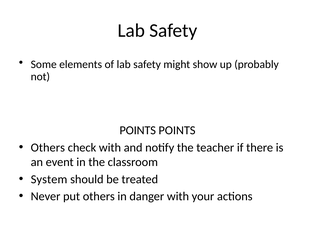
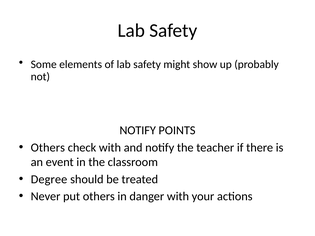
POINTS: POINTS -> NOTIFY (138, 131)
System: System -> Degree (49, 179)
